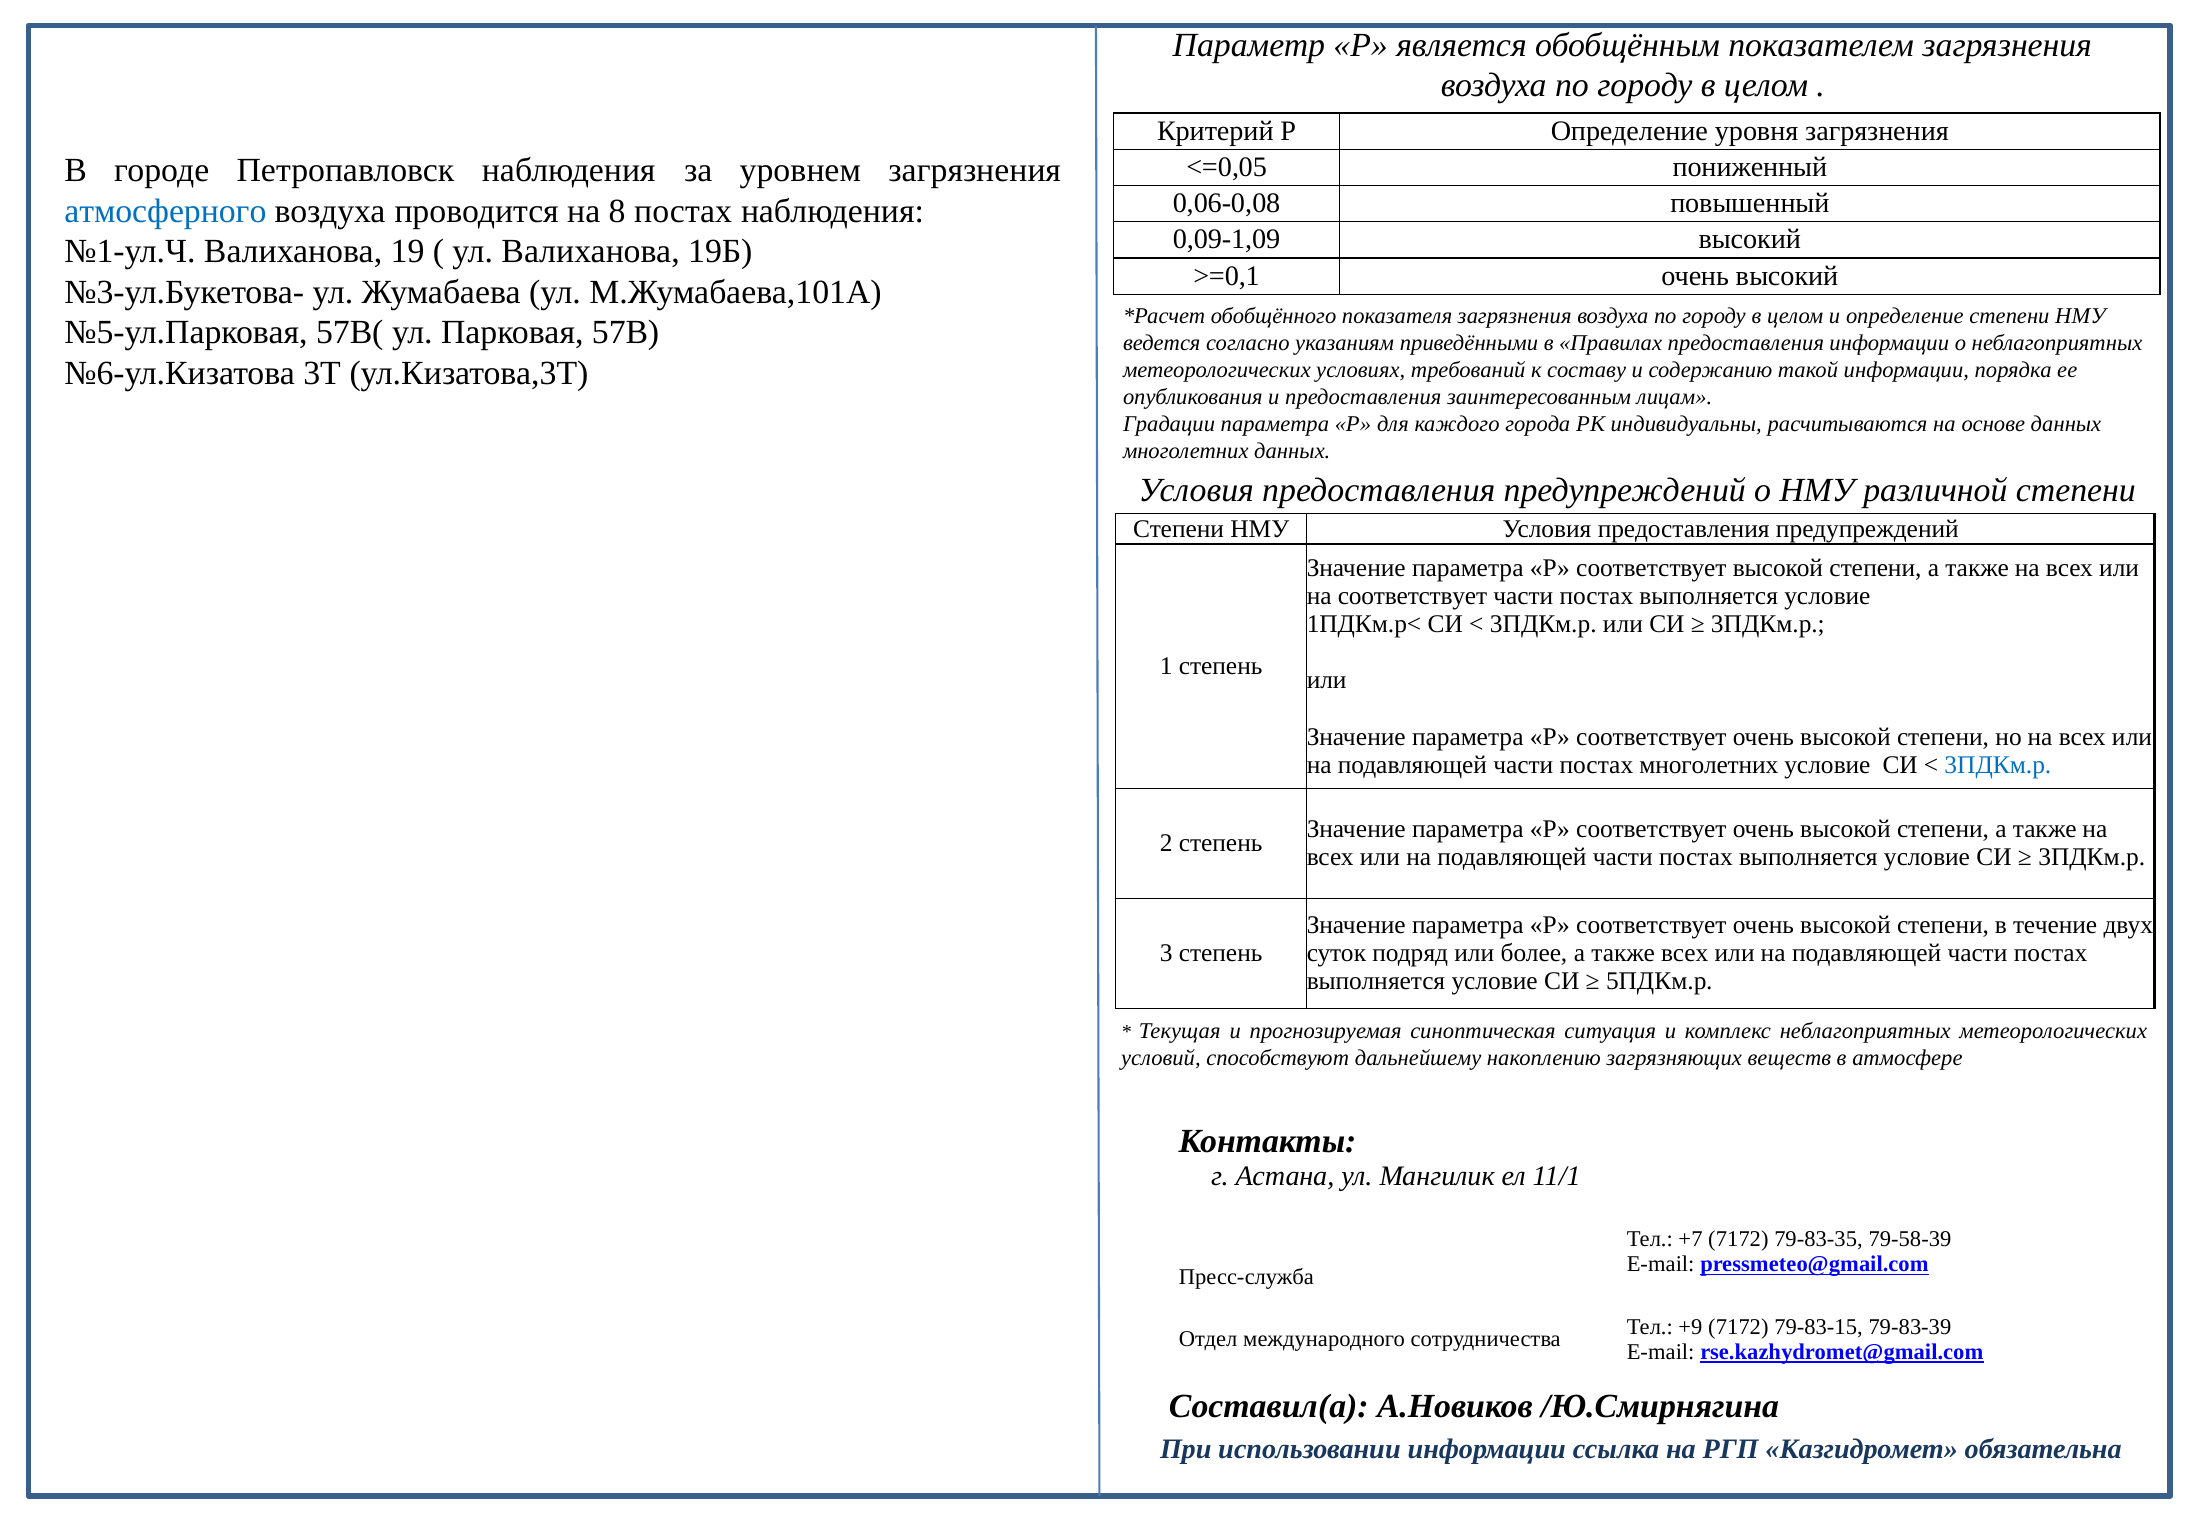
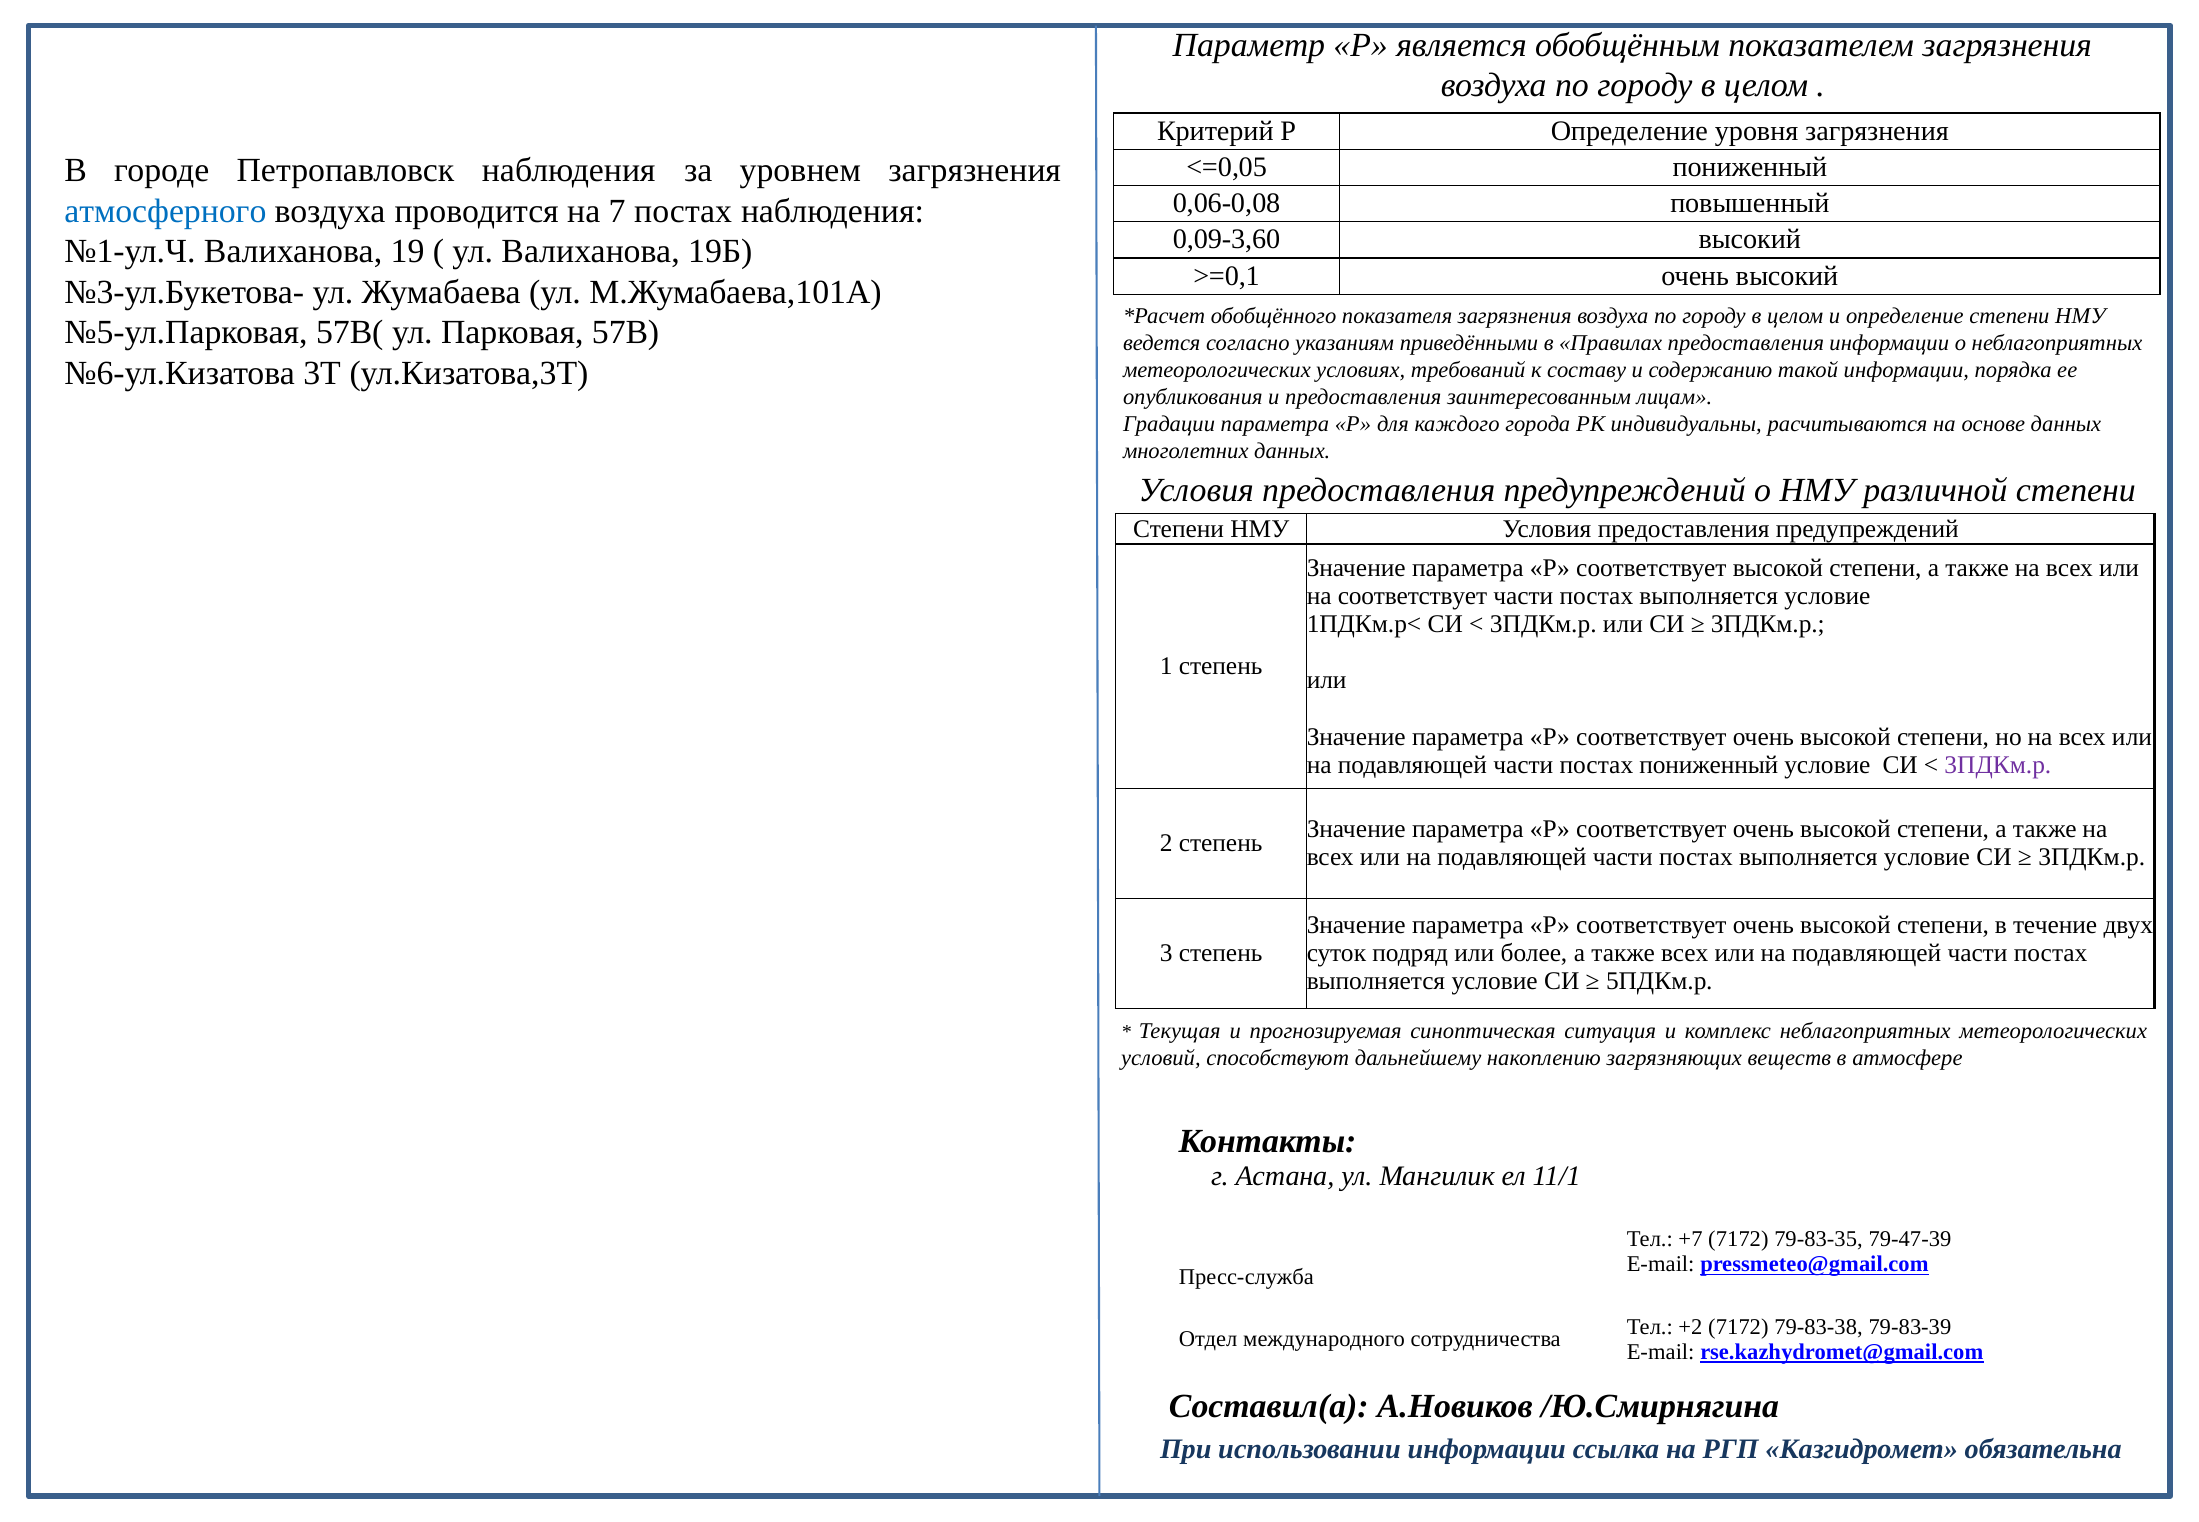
8: 8 -> 7 (617, 211)
0,09-1,09: 0,09-1,09 -> 0,09-3,60 (1227, 240)
постах многолетних: многолетних -> пониженный (1709, 765)
3ПДКм.р colour: blue -> purple (1998, 765)
79-58-39: 79-58-39 -> 79-47-39 (1910, 1239)
+9: +9 -> +2 (1690, 1327)
79-83-15: 79-83-15 -> 79-83-38 (1819, 1327)
